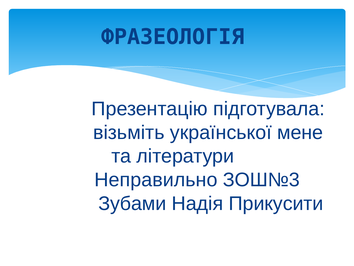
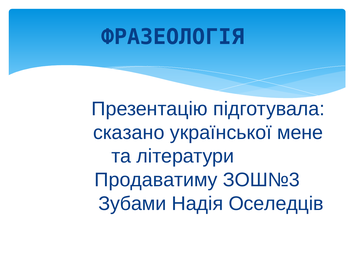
візьміть: візьміть -> сказано (129, 132)
Неправильно: Неправильно -> Продаватиму (156, 180)
Прикусити: Прикусити -> Оселедців (276, 203)
